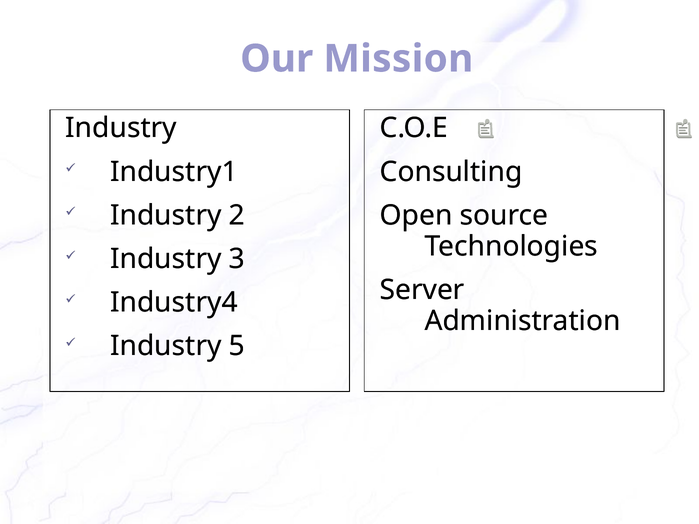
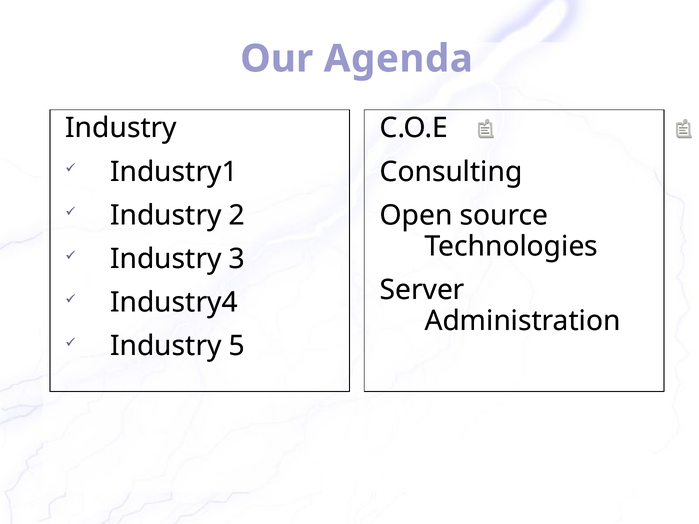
Mission: Mission -> Agenda (398, 59)
